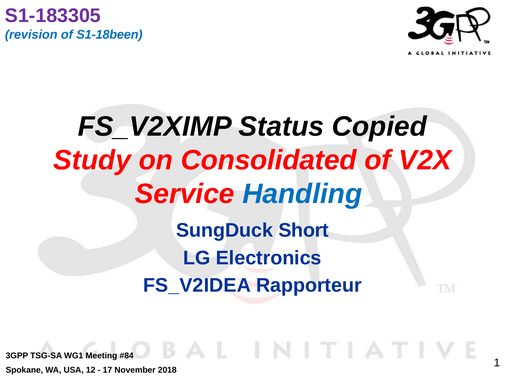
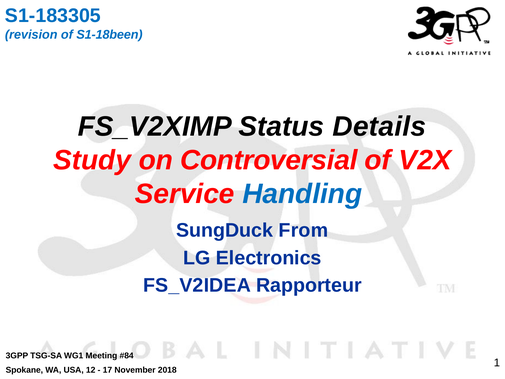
S1-183305 colour: purple -> blue (53, 16)
Copied: Copied -> Details (379, 127)
Consolidated: Consolidated -> Controversial (269, 160)
Short: Short -> From (303, 230)
